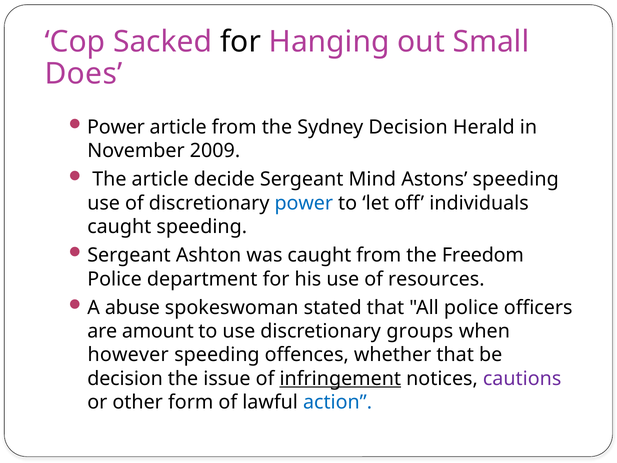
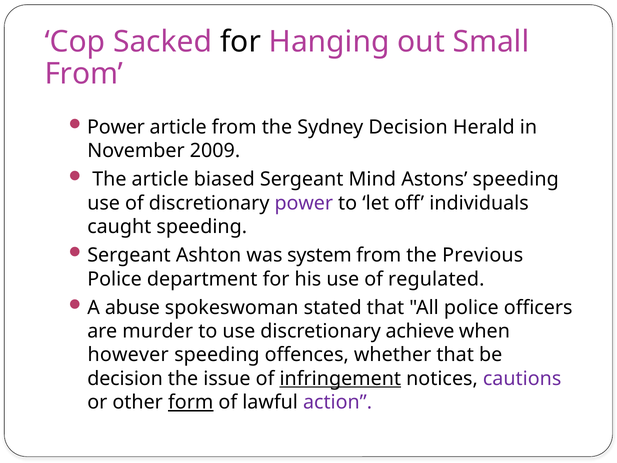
Does: Does -> From (84, 74)
decide: decide -> biased (224, 179)
power colour: blue -> purple (304, 203)
was caught: caught -> system (319, 255)
Freedom: Freedom -> Previous (483, 255)
resources: resources -> regulated (436, 279)
amount: amount -> murder (158, 331)
groups: groups -> achieve (420, 331)
form underline: none -> present (191, 402)
action colour: blue -> purple (338, 402)
